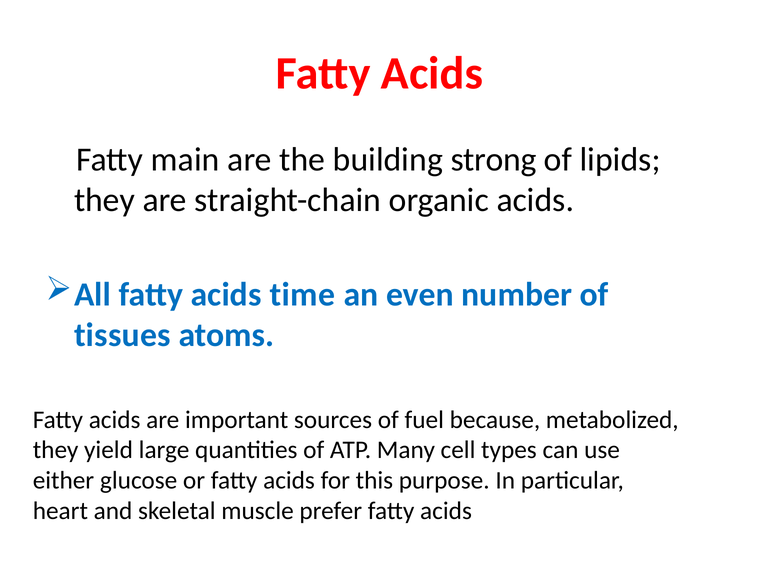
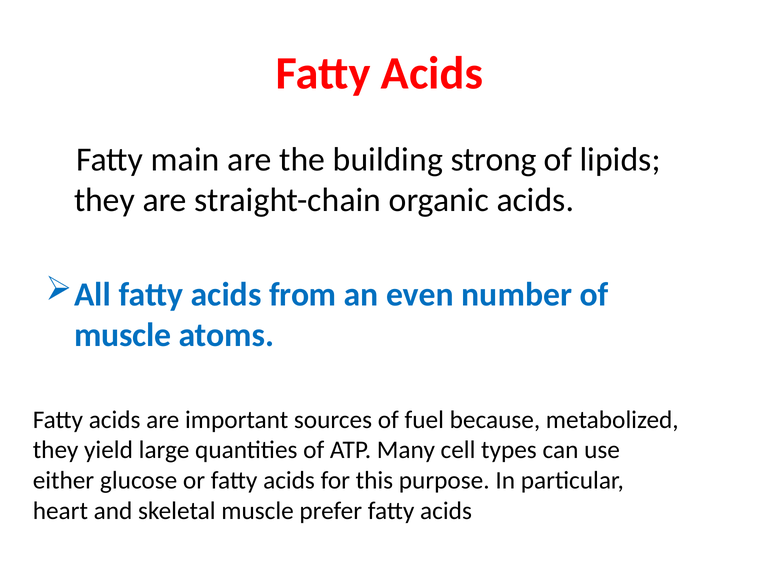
time: time -> from (303, 294)
tissues: tissues -> muscle (123, 335)
